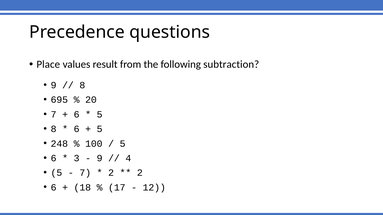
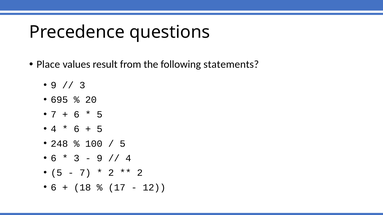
subtraction: subtraction -> statements (231, 65)
8: 8 -> 3 (82, 85)
8: 8 -> 4 (54, 129)
